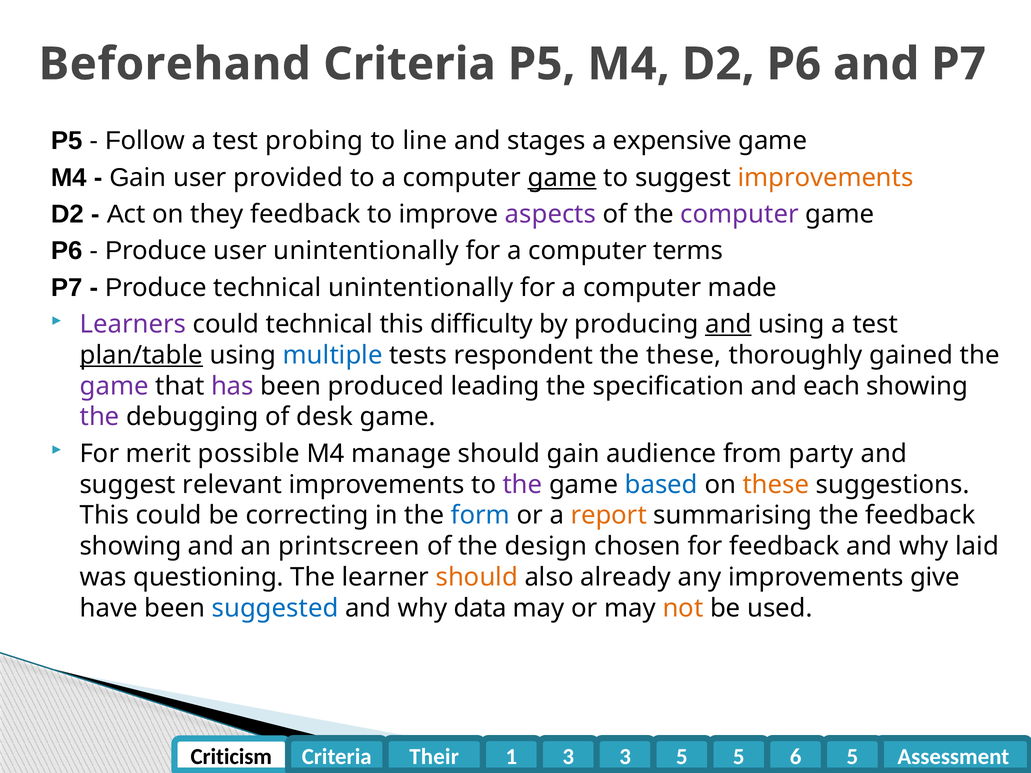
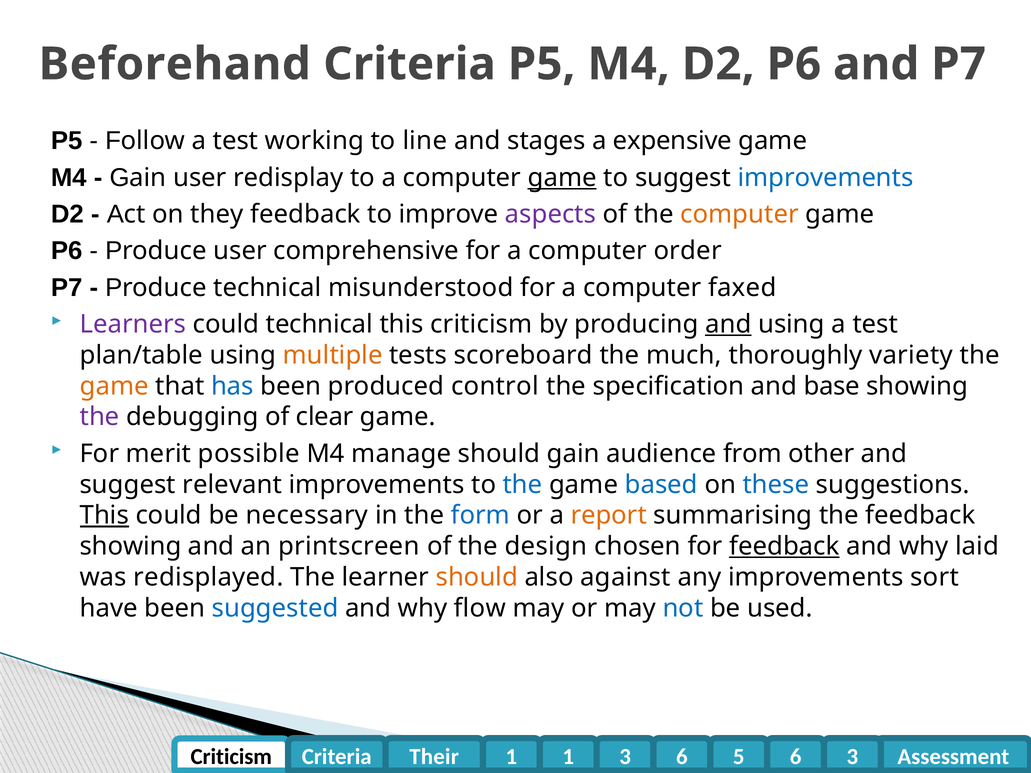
probing: probing -> working (314, 141)
provided: provided -> redisplay (288, 178)
improvements colour: orange -> blue (826, 178)
computer colour: purple -> orange (740, 214)
user unintentionally: unintentionally -> comprehensive (366, 251)
terms: terms -> order (688, 251)
technical unintentionally: unintentionally -> misunderstood (421, 288)
made: made -> faxed (742, 288)
this difficulty: difficulty -> criticism (481, 324)
plan/table underline: present -> none (141, 355)
multiple colour: blue -> orange (333, 355)
respondent: respondent -> scoreboard (523, 355)
the these: these -> much (684, 355)
gained: gained -> variety (911, 355)
game colour: purple -> orange (114, 386)
has colour: purple -> blue (232, 386)
leading: leading -> control (495, 386)
each: each -> base (832, 386)
desk: desk -> clear (325, 417)
party: party -> other (821, 454)
the colour: purple -> blue (523, 485)
these colour: orange -> blue (776, 485)
This underline: none -> present (104, 516)
correcting: correcting -> necessary (307, 516)
feedback underline: none -> present (784, 547)
questioning: questioning -> redisplayed (208, 577)
already: already -> against (626, 577)
give: give -> sort (935, 577)
data: data -> flow (480, 608)
not colour: orange -> blue (683, 608)
1 3: 3 -> 1 (568, 757)
3 5: 5 -> 6 (682, 757)
6 5: 5 -> 3 (852, 757)
